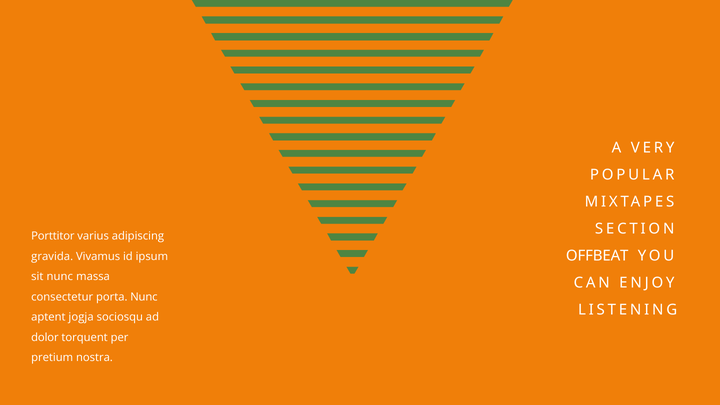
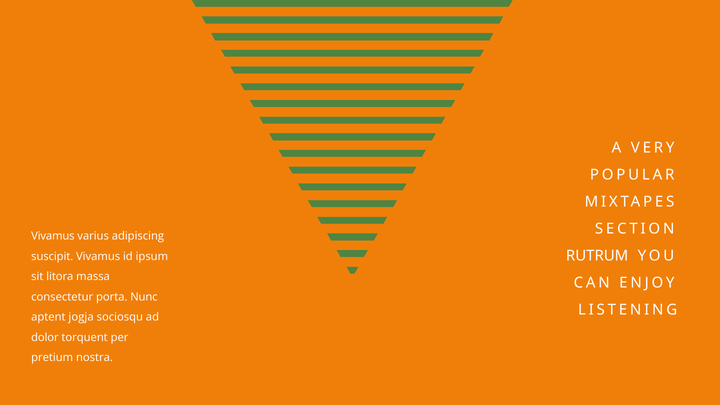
Porttitor: Porttitor -> Vivamus (53, 236)
OFFBEAT: OFFBEAT -> RUTRUM (597, 256)
gravida: gravida -> suscipit (52, 257)
sit nunc: nunc -> litora (60, 277)
